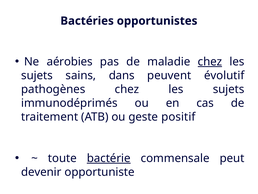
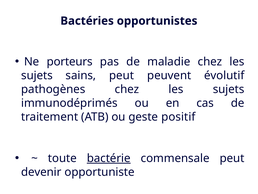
aérobies: aérobies -> porteurs (70, 62)
chez underline: present -> none (210, 62)
sains dans: dans -> peut (122, 75)
